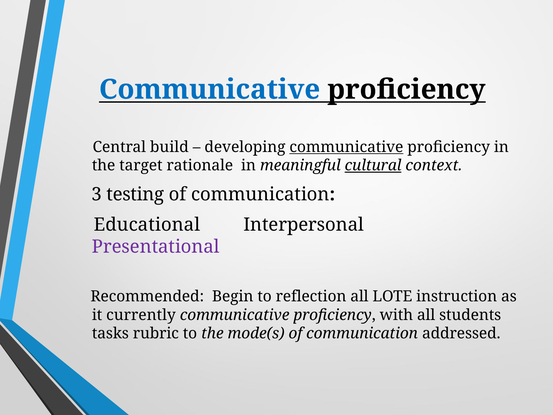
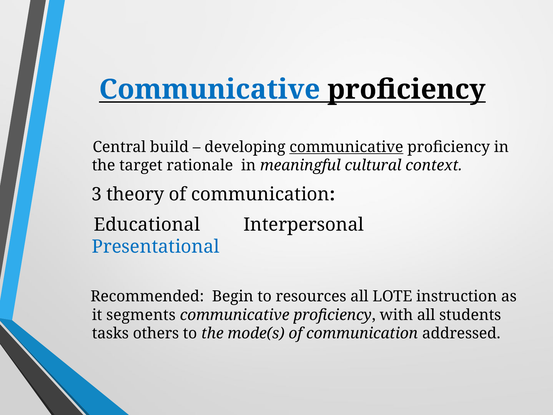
cultural underline: present -> none (373, 165)
testing: testing -> theory (135, 194)
Presentational colour: purple -> blue (156, 247)
reflection: reflection -> resources (311, 296)
currently: currently -> segments (141, 315)
rubric: rubric -> others (156, 333)
